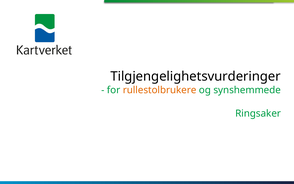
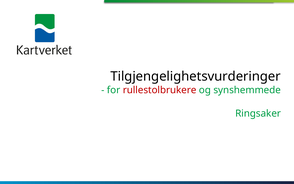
rullestolbrukere colour: orange -> red (160, 90)
